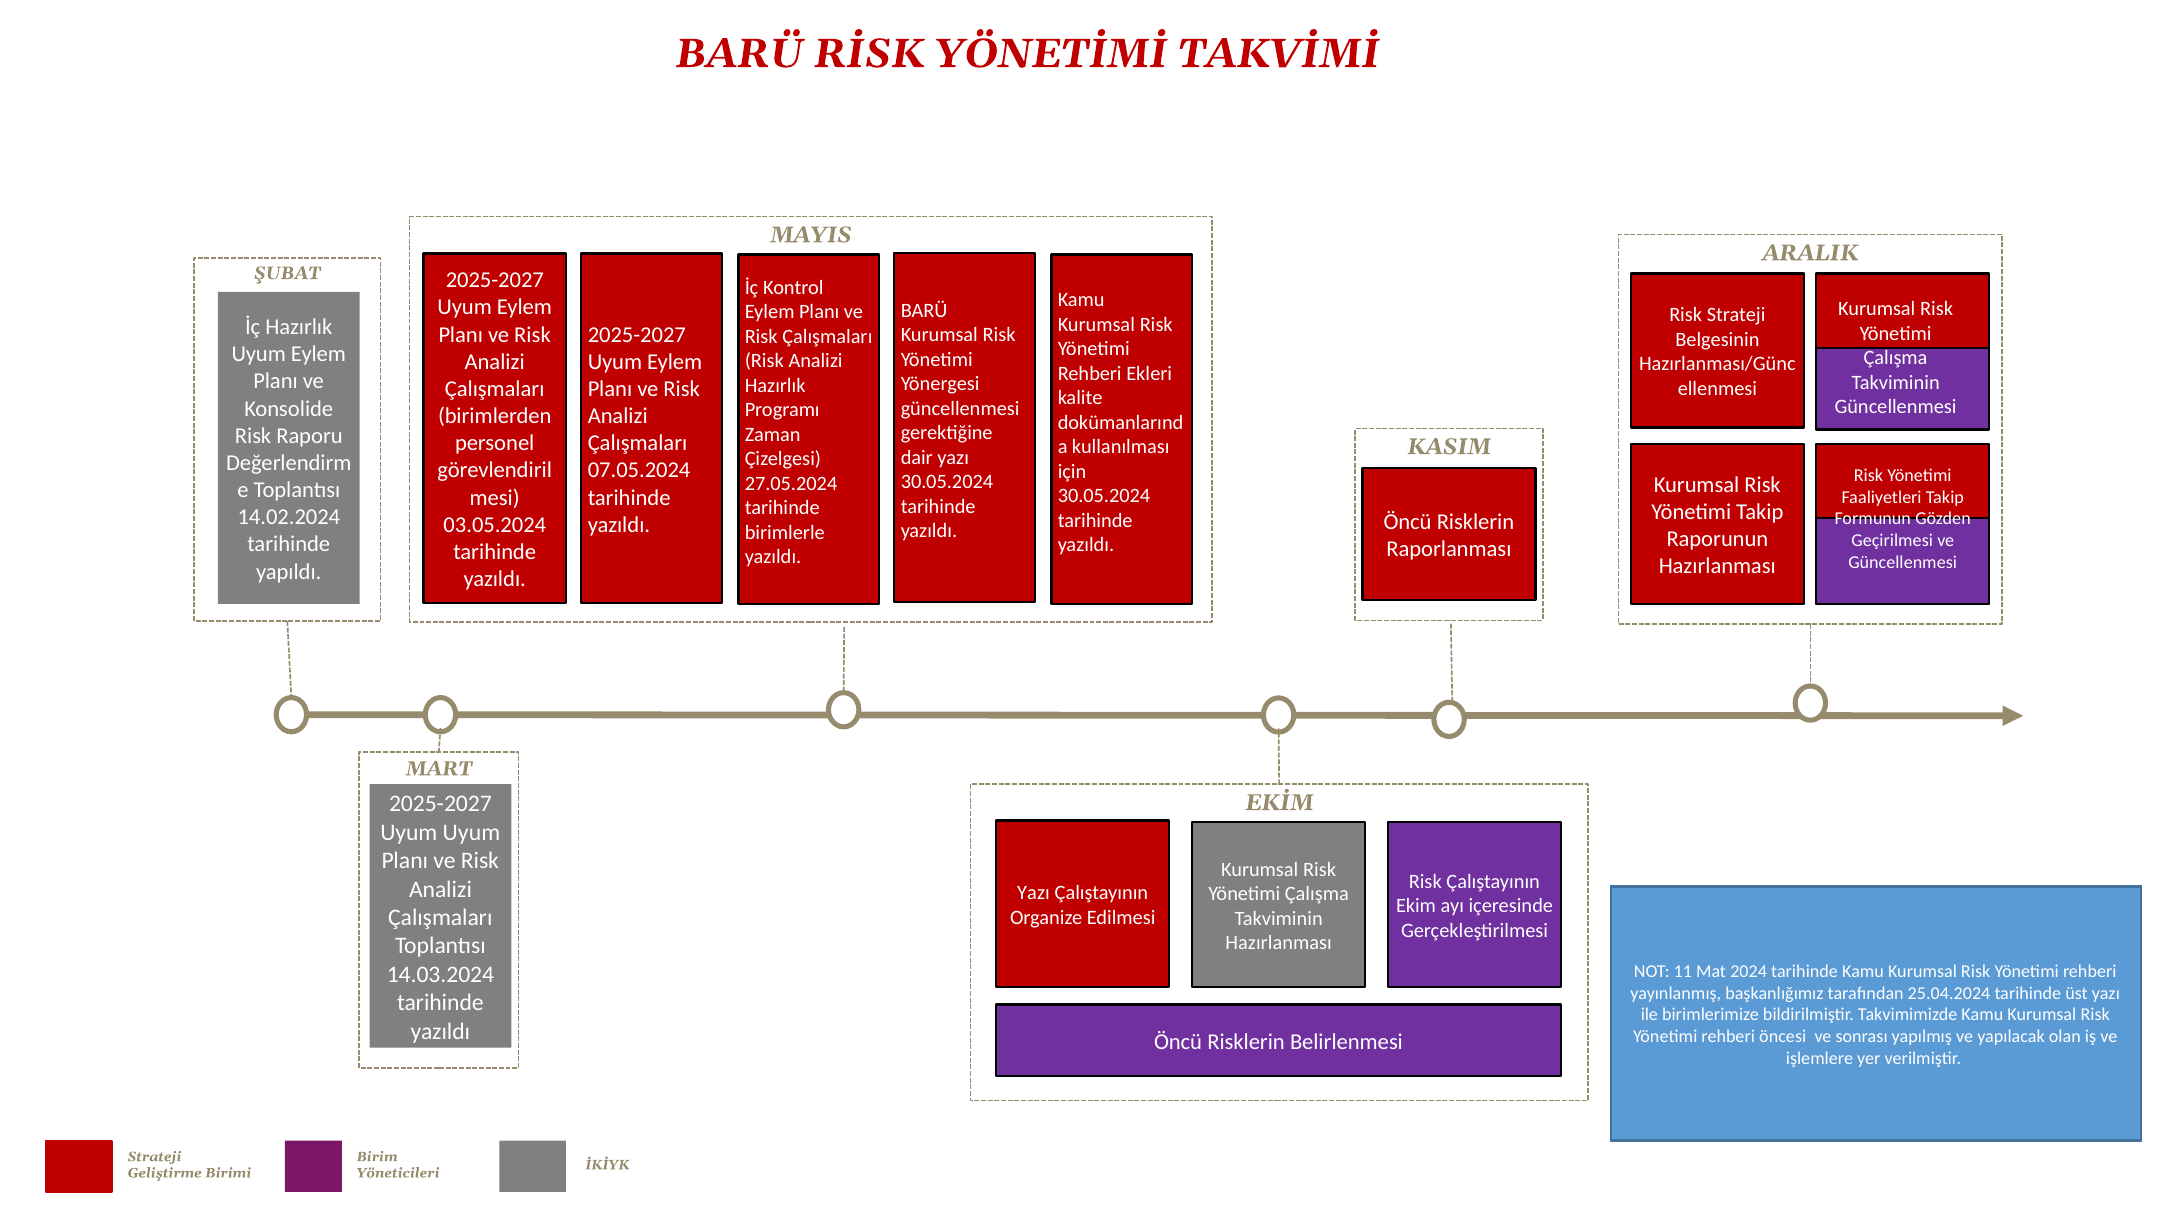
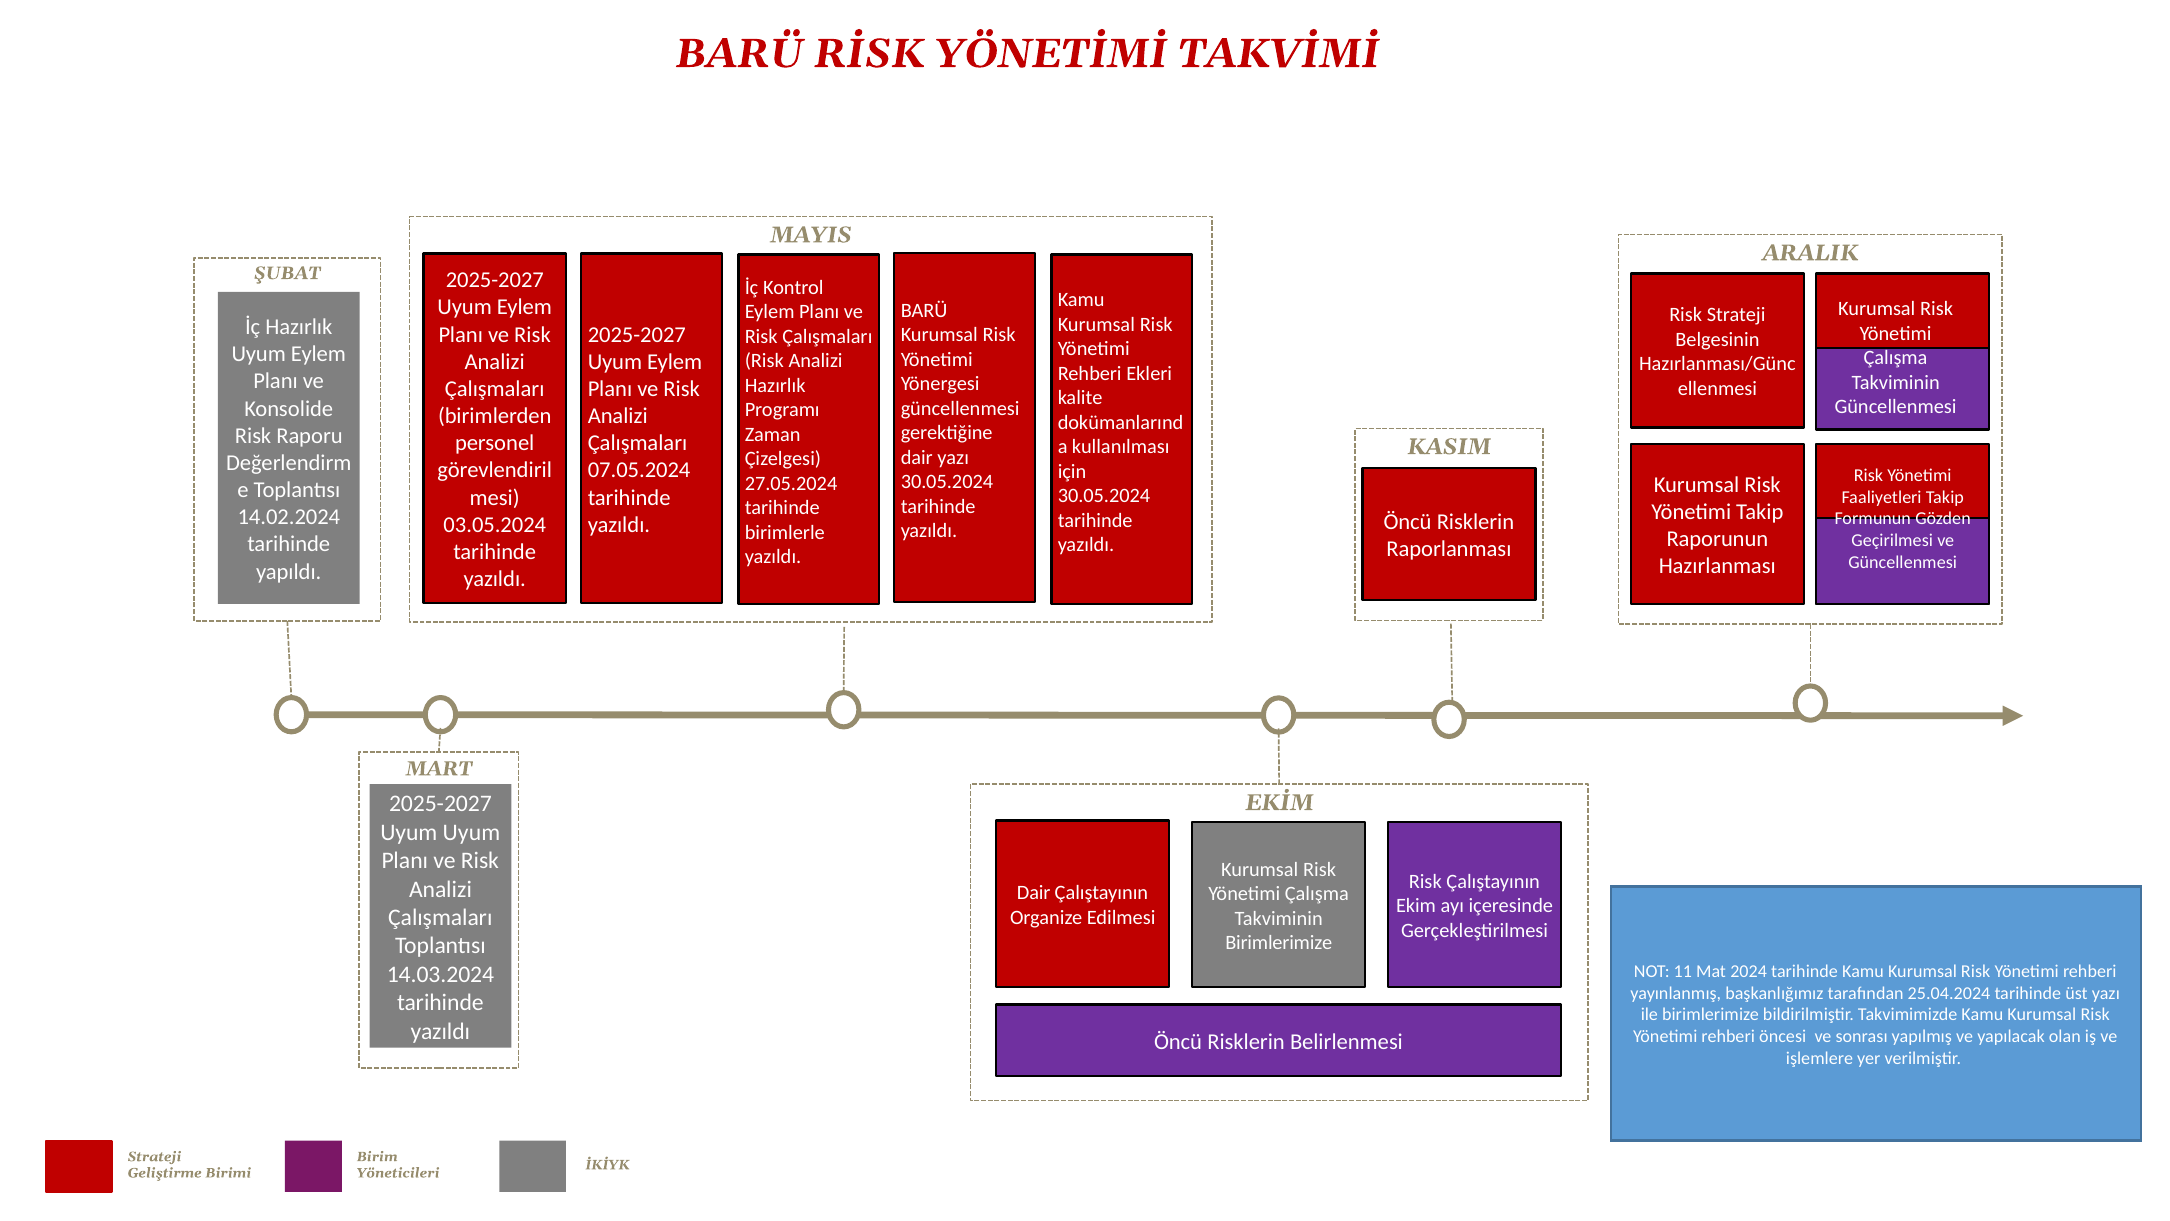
Yazı: Yazı -> Dair (1034, 893)
Hazırlanması: Hazırlanması -> Birimlerimize (1279, 943)
